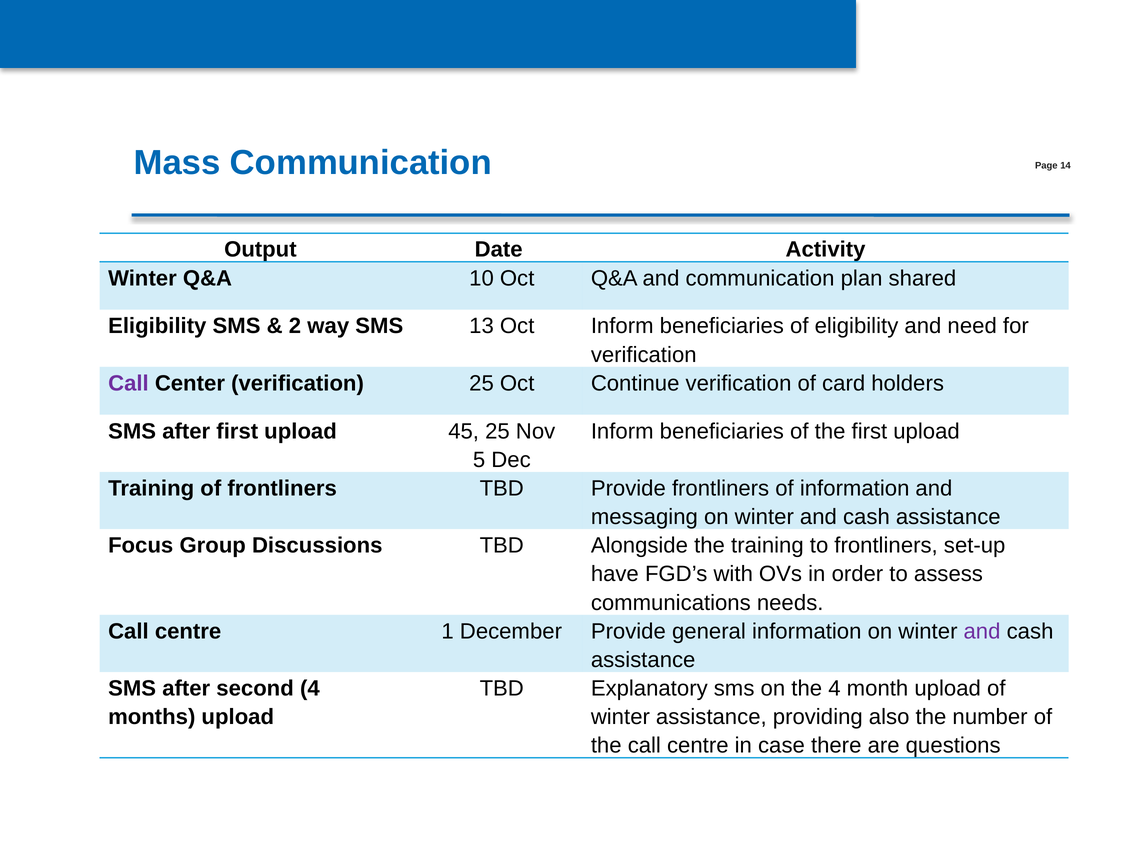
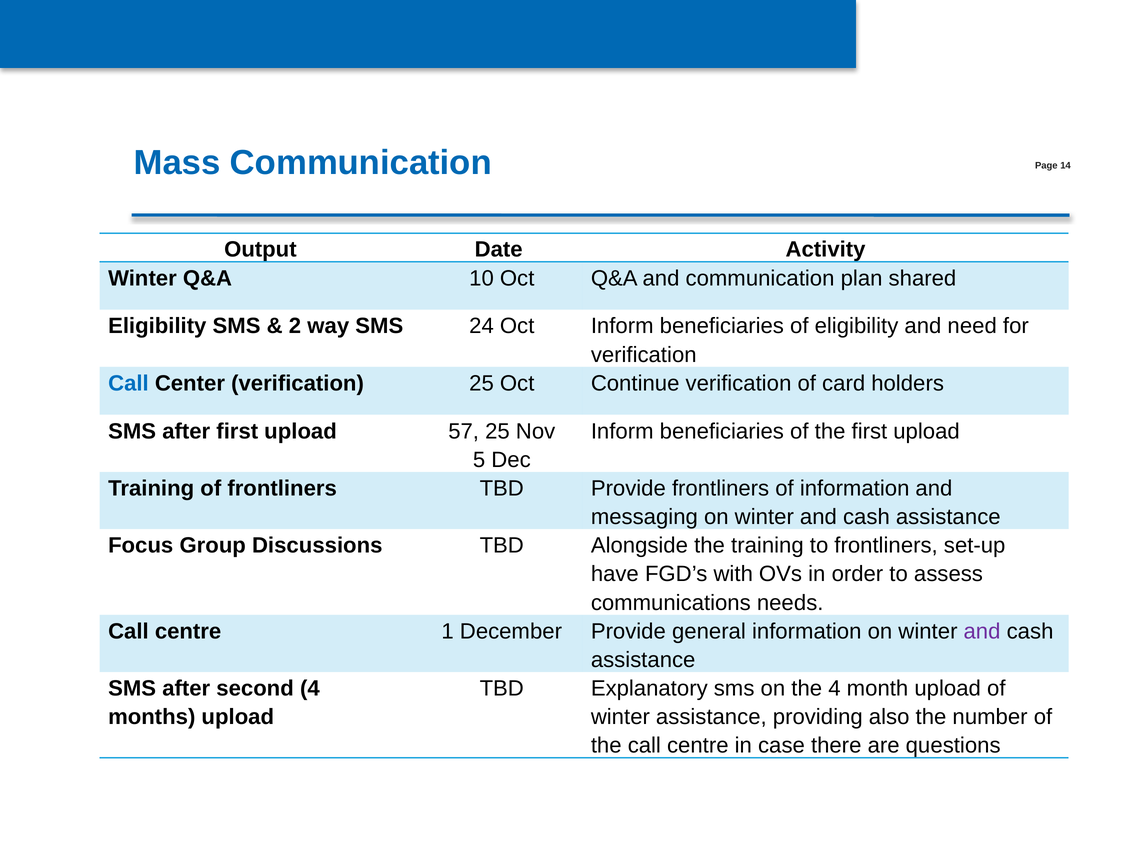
13: 13 -> 24 (482, 326)
Call colour: purple -> blue (128, 383)
45: 45 -> 57 (464, 431)
